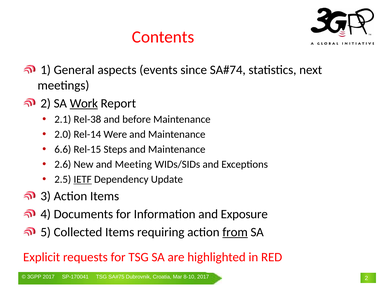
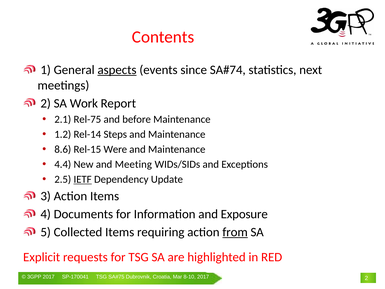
aspects underline: none -> present (117, 70)
Work underline: present -> none (84, 103)
Rel-38: Rel-38 -> Rel-75 (87, 119)
2.0: 2.0 -> 1.2 (63, 134)
Were: Were -> Steps (115, 134)
6.6: 6.6 -> 8.6 (63, 149)
Steps: Steps -> Were (115, 149)
2.6: 2.6 -> 4.4 (63, 164)
